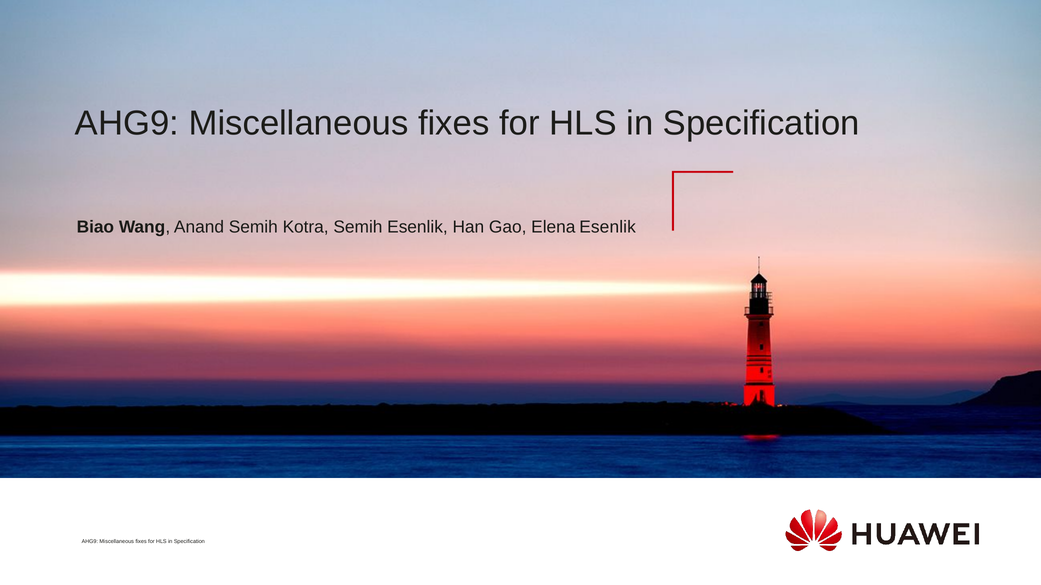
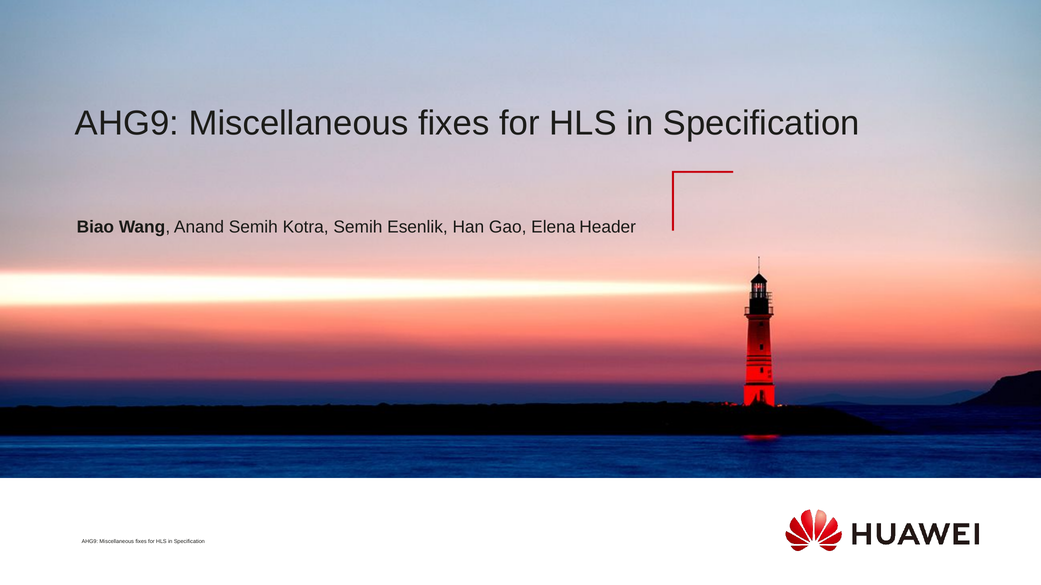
Elena Esenlik: Esenlik -> Header (608, 227)
